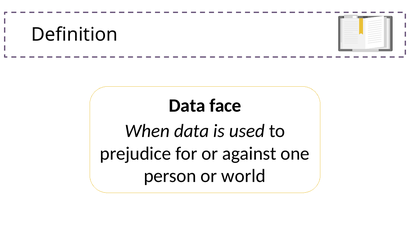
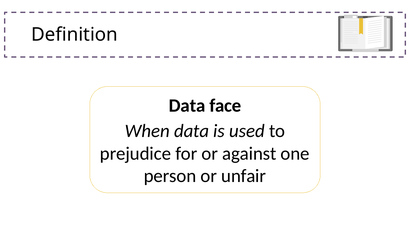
world: world -> unfair (244, 176)
